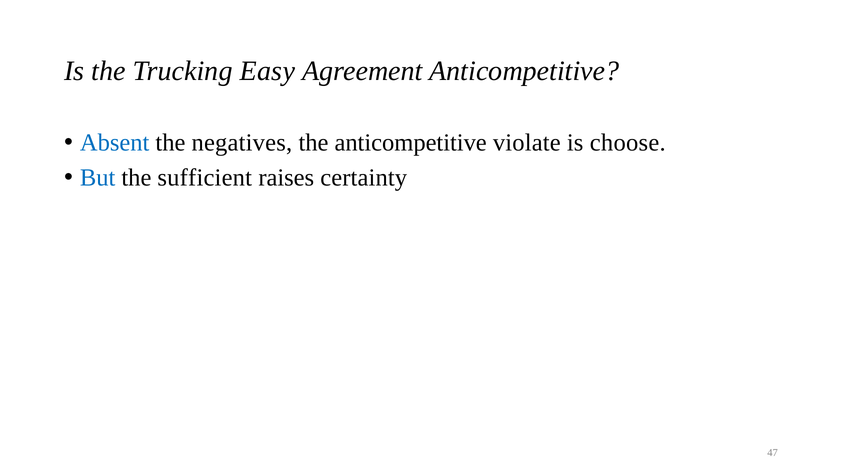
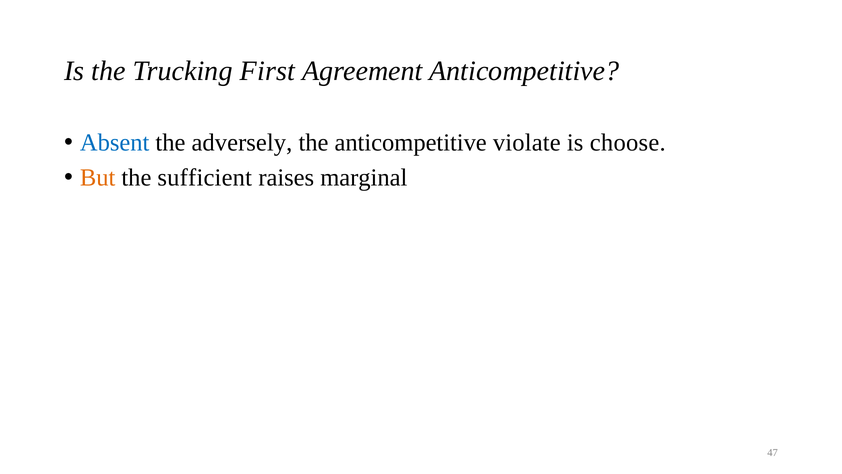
Easy: Easy -> First (267, 71)
negatives: negatives -> adversely (242, 142)
But colour: blue -> orange (98, 178)
certainty: certainty -> marginal (364, 178)
